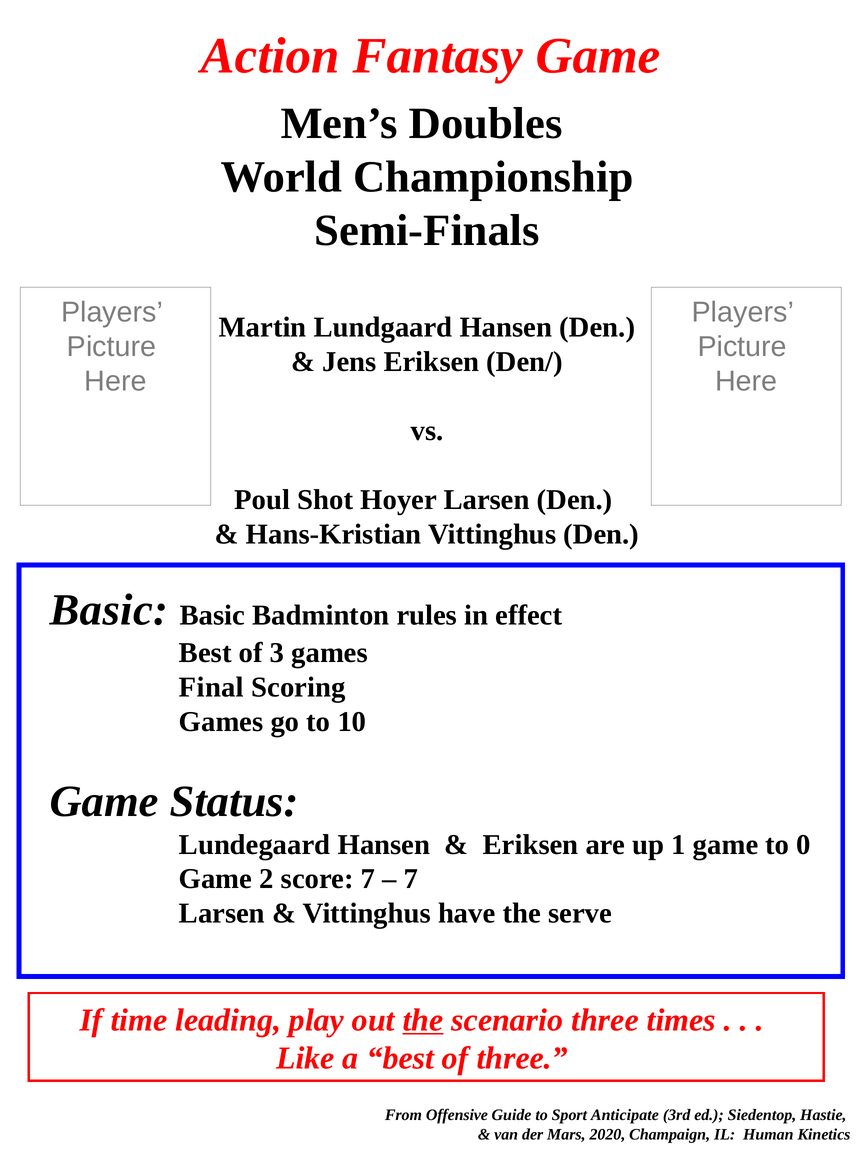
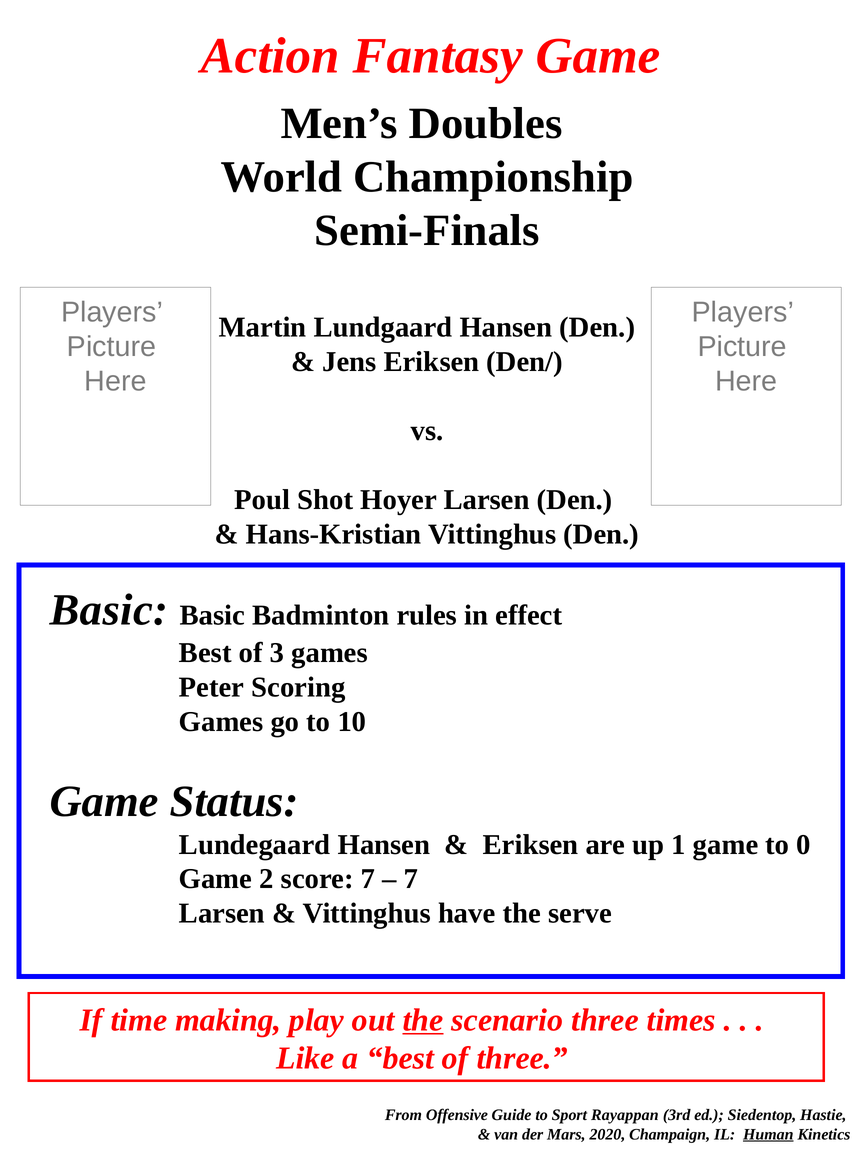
Final: Final -> Peter (212, 688)
leading: leading -> making (228, 1020)
Anticipate: Anticipate -> Rayappan (625, 1115)
Human underline: none -> present (768, 1135)
